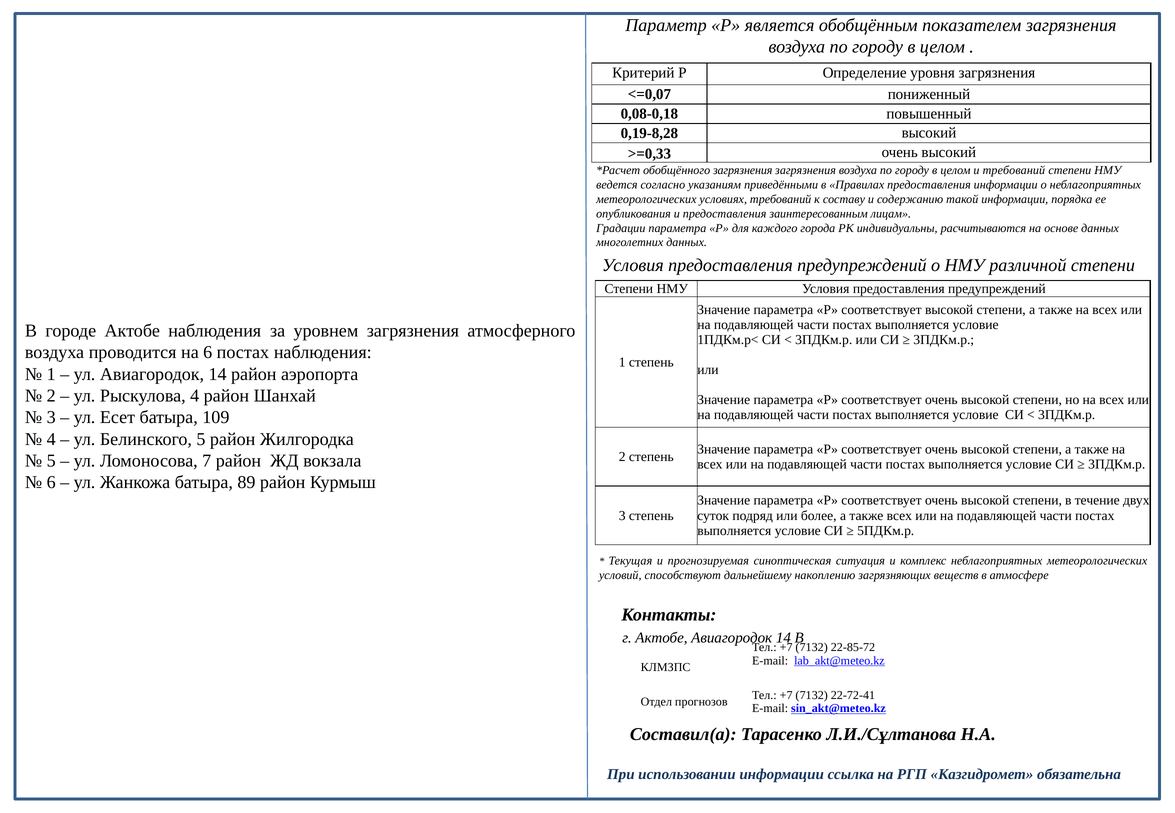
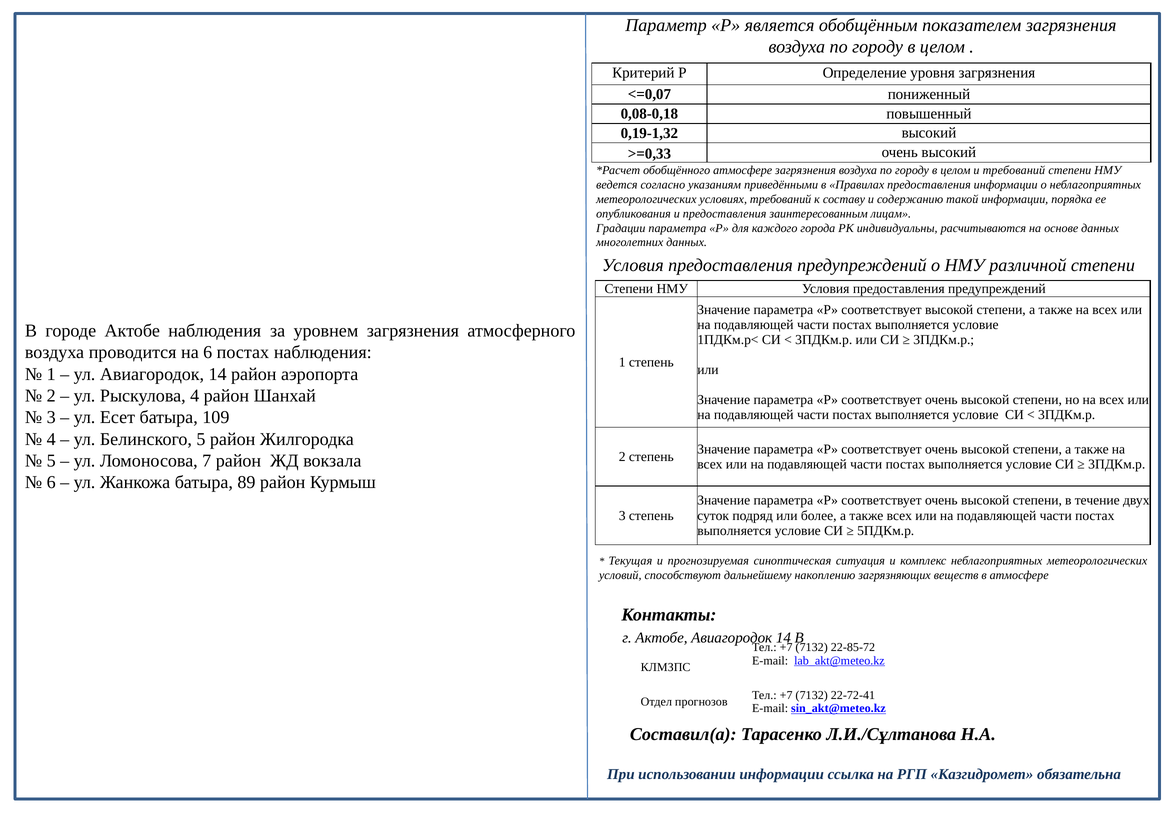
0,19-8,28: 0,19-8,28 -> 0,19-1,32 (649, 133)
обобщённого загрязнения: загрязнения -> атмосфере (743, 170)
